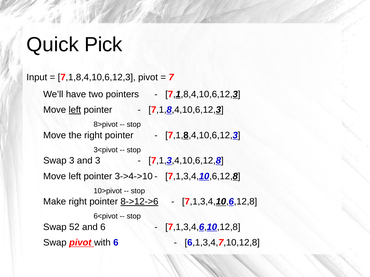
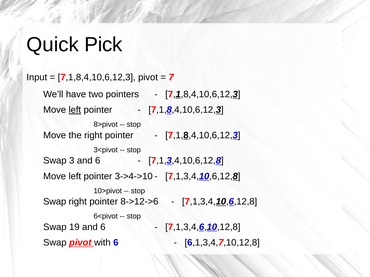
3 and 3: 3 -> 6 (98, 161)
Make: Make -> Swap (55, 202)
8->12->6 underline: present -> none (139, 202)
52: 52 -> 19 (74, 227)
